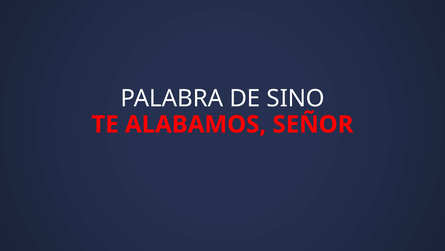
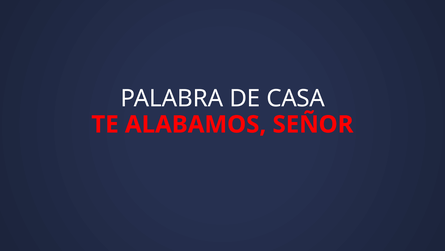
SINO: SINO -> CASA (296, 98)
